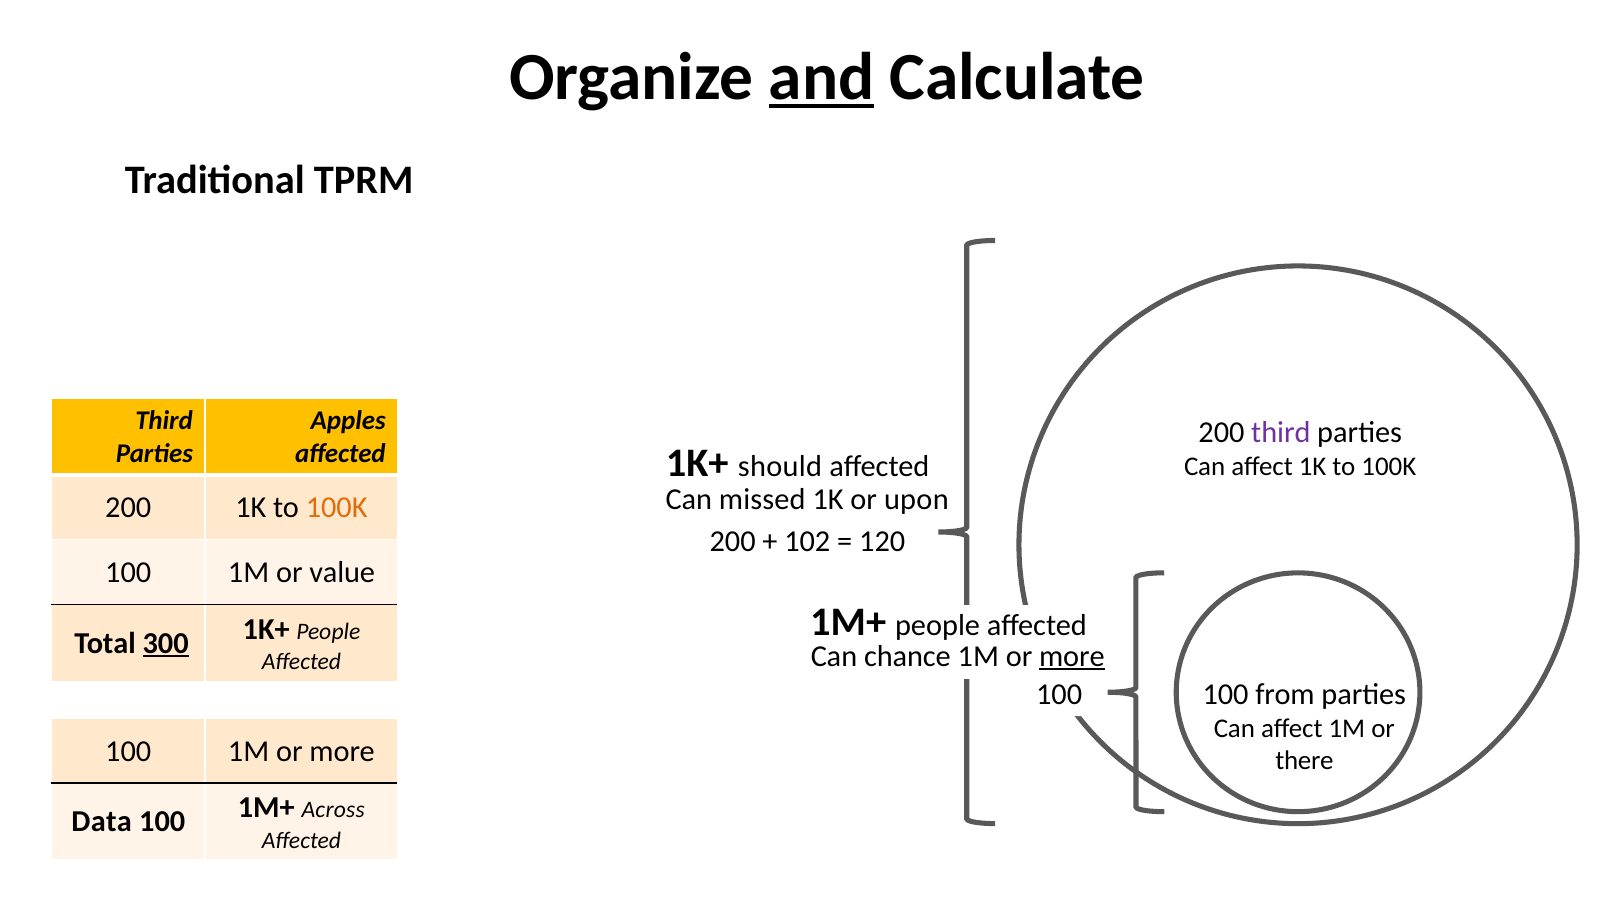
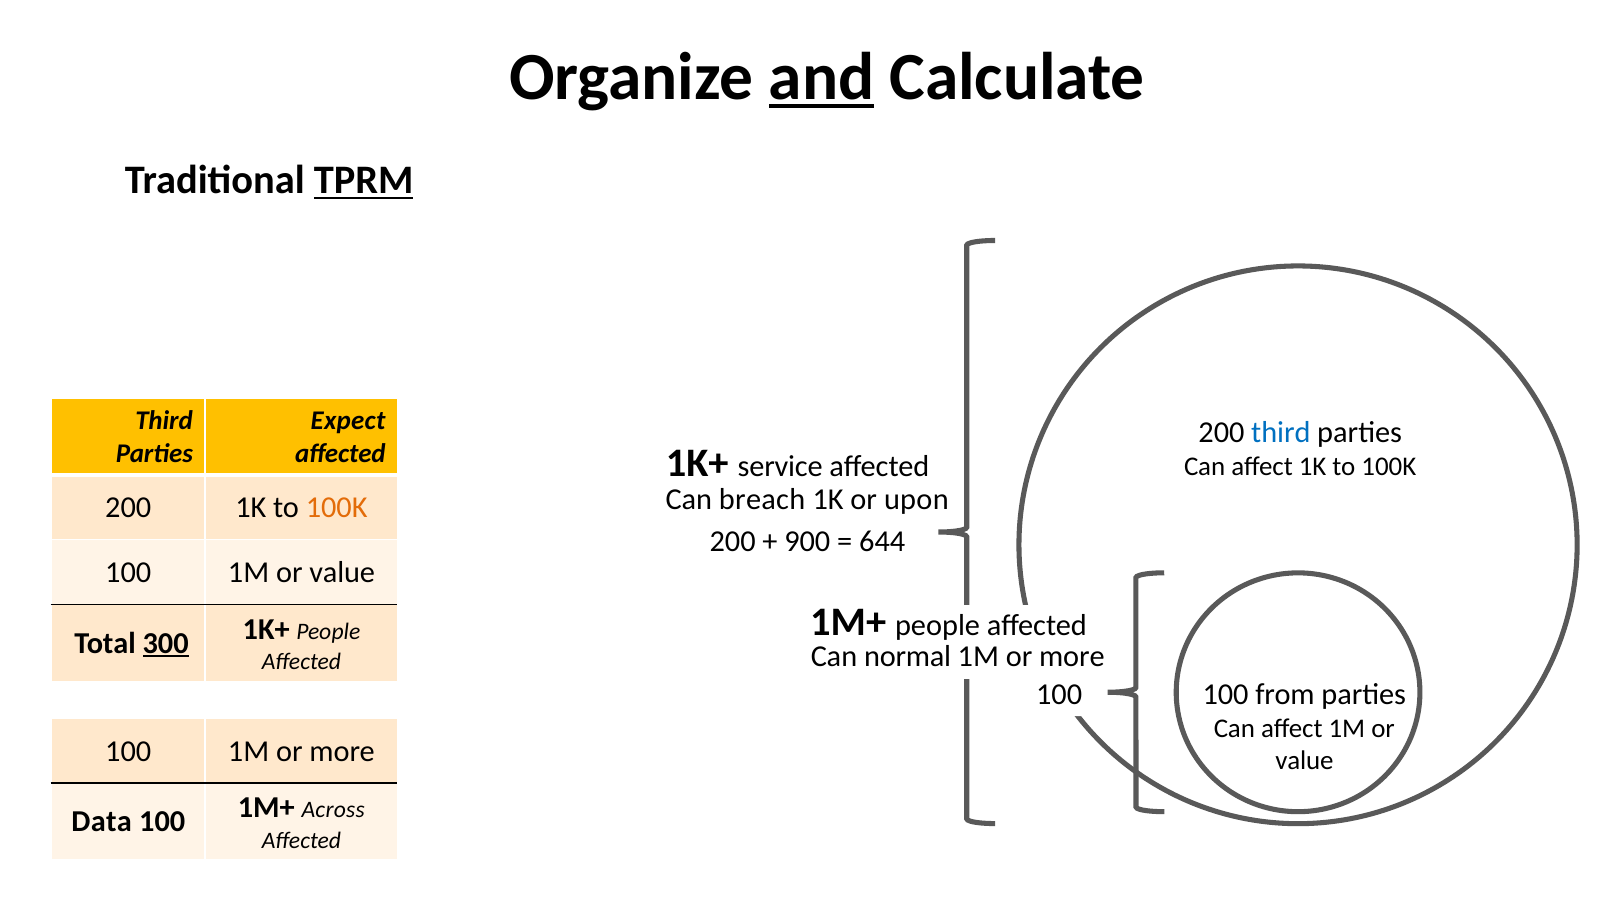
TPRM underline: none -> present (364, 181)
Apples: Apples -> Expect (348, 421)
third colour: purple -> blue (1281, 432)
should: should -> service (780, 467)
missed: missed -> breach (762, 499)
102: 102 -> 900 (807, 542)
120: 120 -> 644 (882, 542)
chance: chance -> normal (908, 656)
more underline: present -> none (1072, 656)
there: there -> value (1304, 761)
